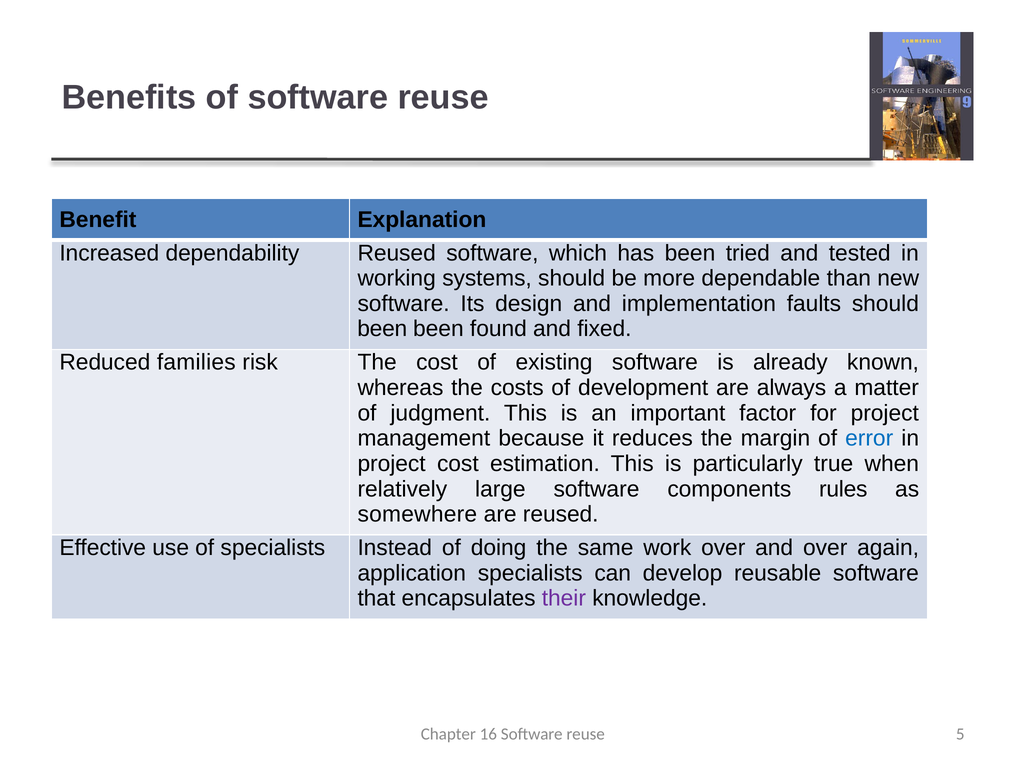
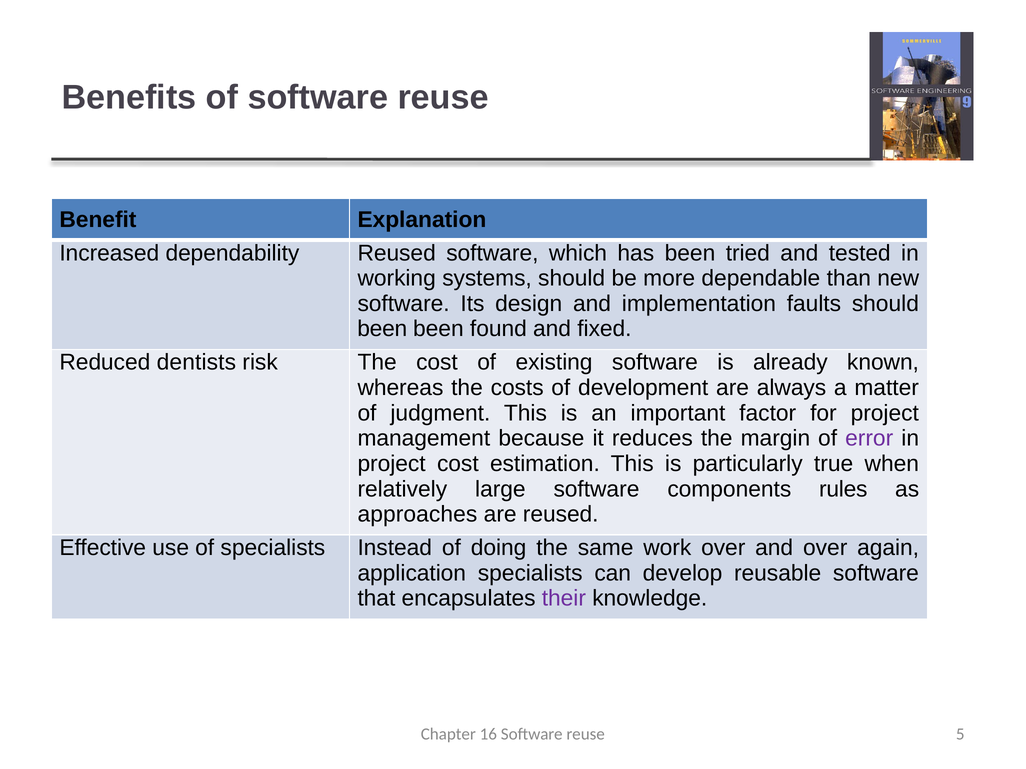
families: families -> dentists (196, 363)
error colour: blue -> purple (869, 439)
somewhere: somewhere -> approaches (417, 515)
